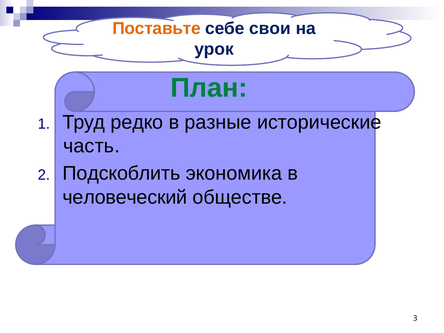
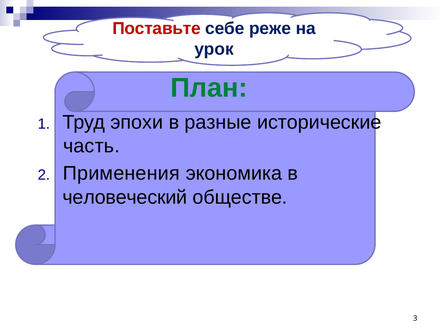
Поставьте colour: orange -> red (157, 28)
свои: свои -> реже (270, 28)
редко: редко -> эпохи (137, 122)
Подскоблить: Подскоблить -> Применения (121, 173)
